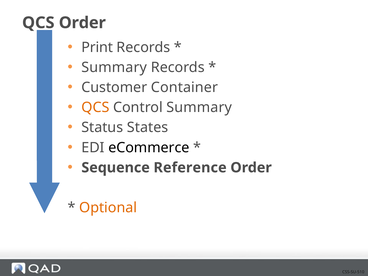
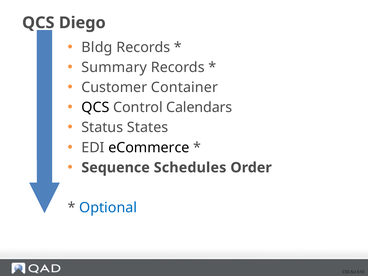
Order: Order -> Diego (82, 23)
Print: Print -> Bldg (97, 47)
QCS colour: orange -> black (95, 107)
Control Summary: Summary -> Calendars (199, 107)
Reference: Reference -> Schedules (190, 168)
Optional colour: orange -> blue (108, 208)
